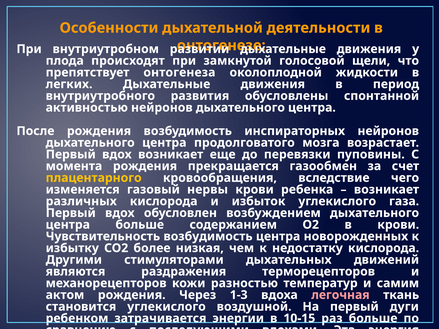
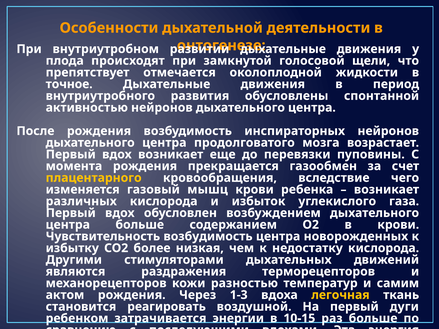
онтогенеза: онтогенеза -> отмечается (179, 72)
легких: легких -> точное (69, 84)
нервы: нервы -> мышц (208, 190)
легочная colour: pink -> yellow (340, 295)
становится углекислого: углекислого -> реагировать (167, 307)
